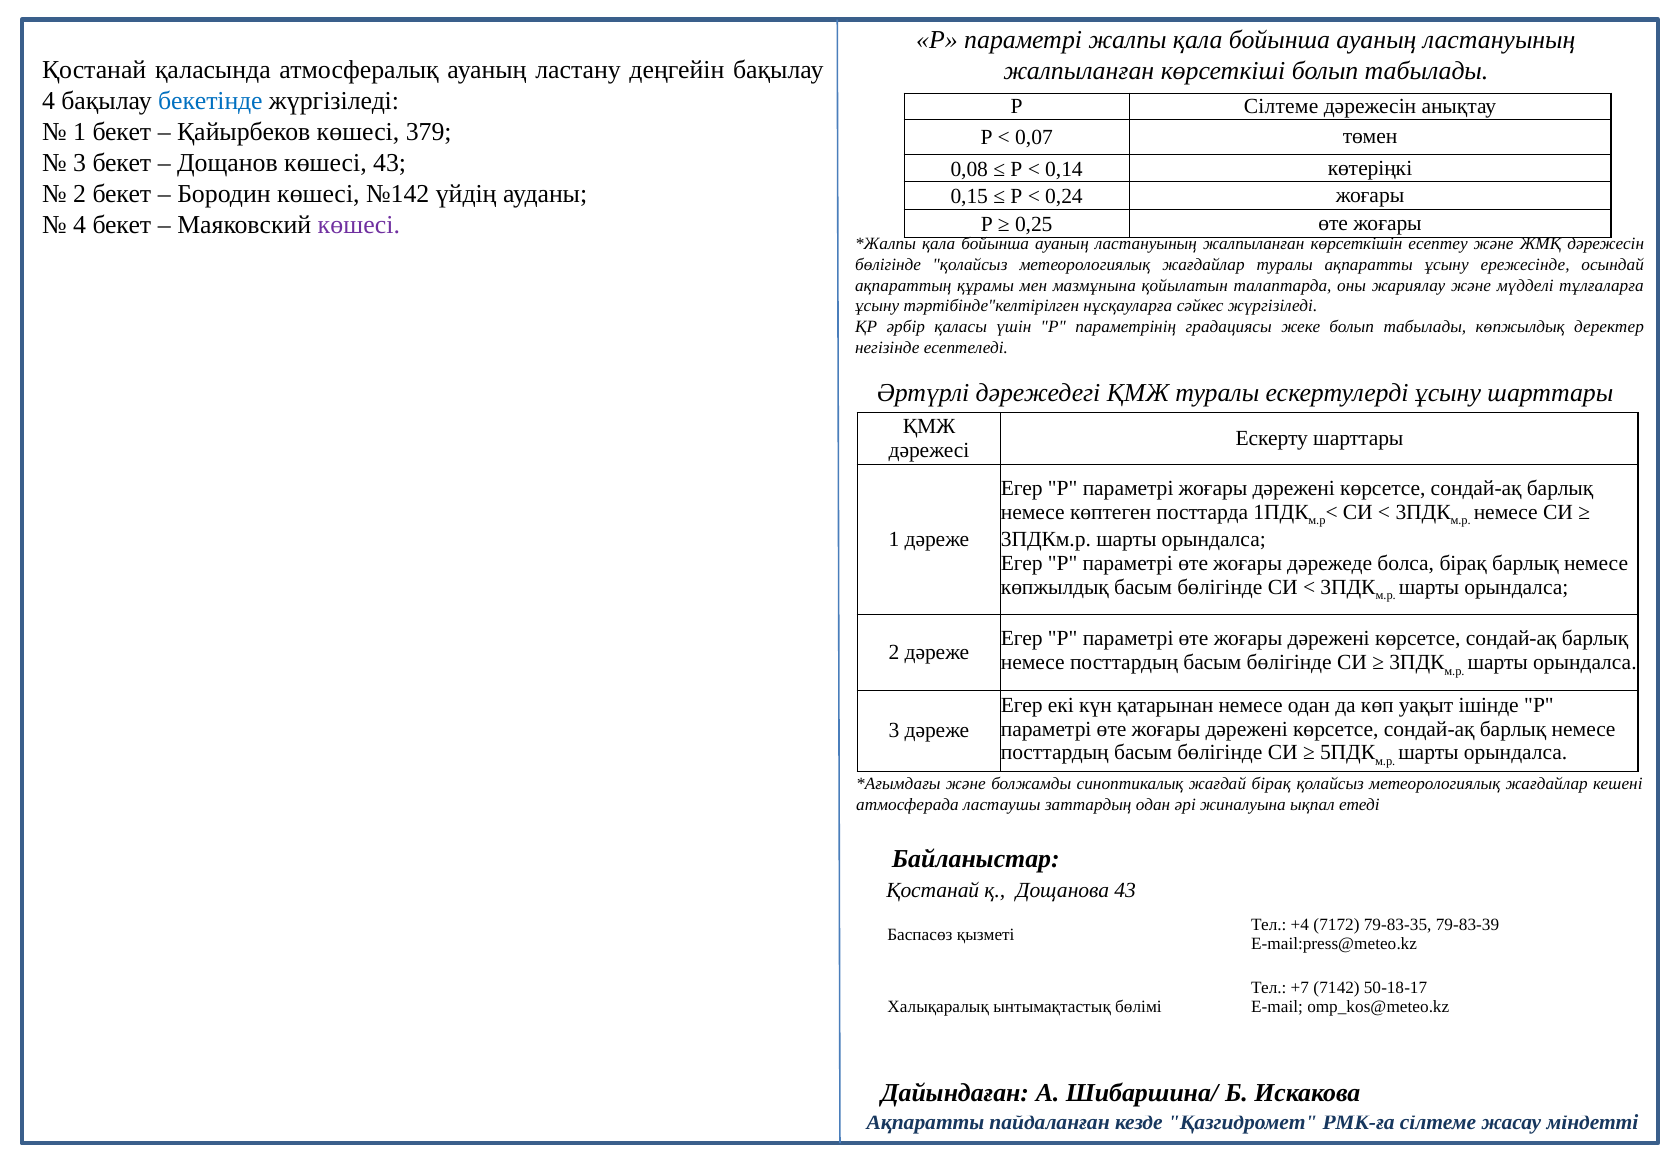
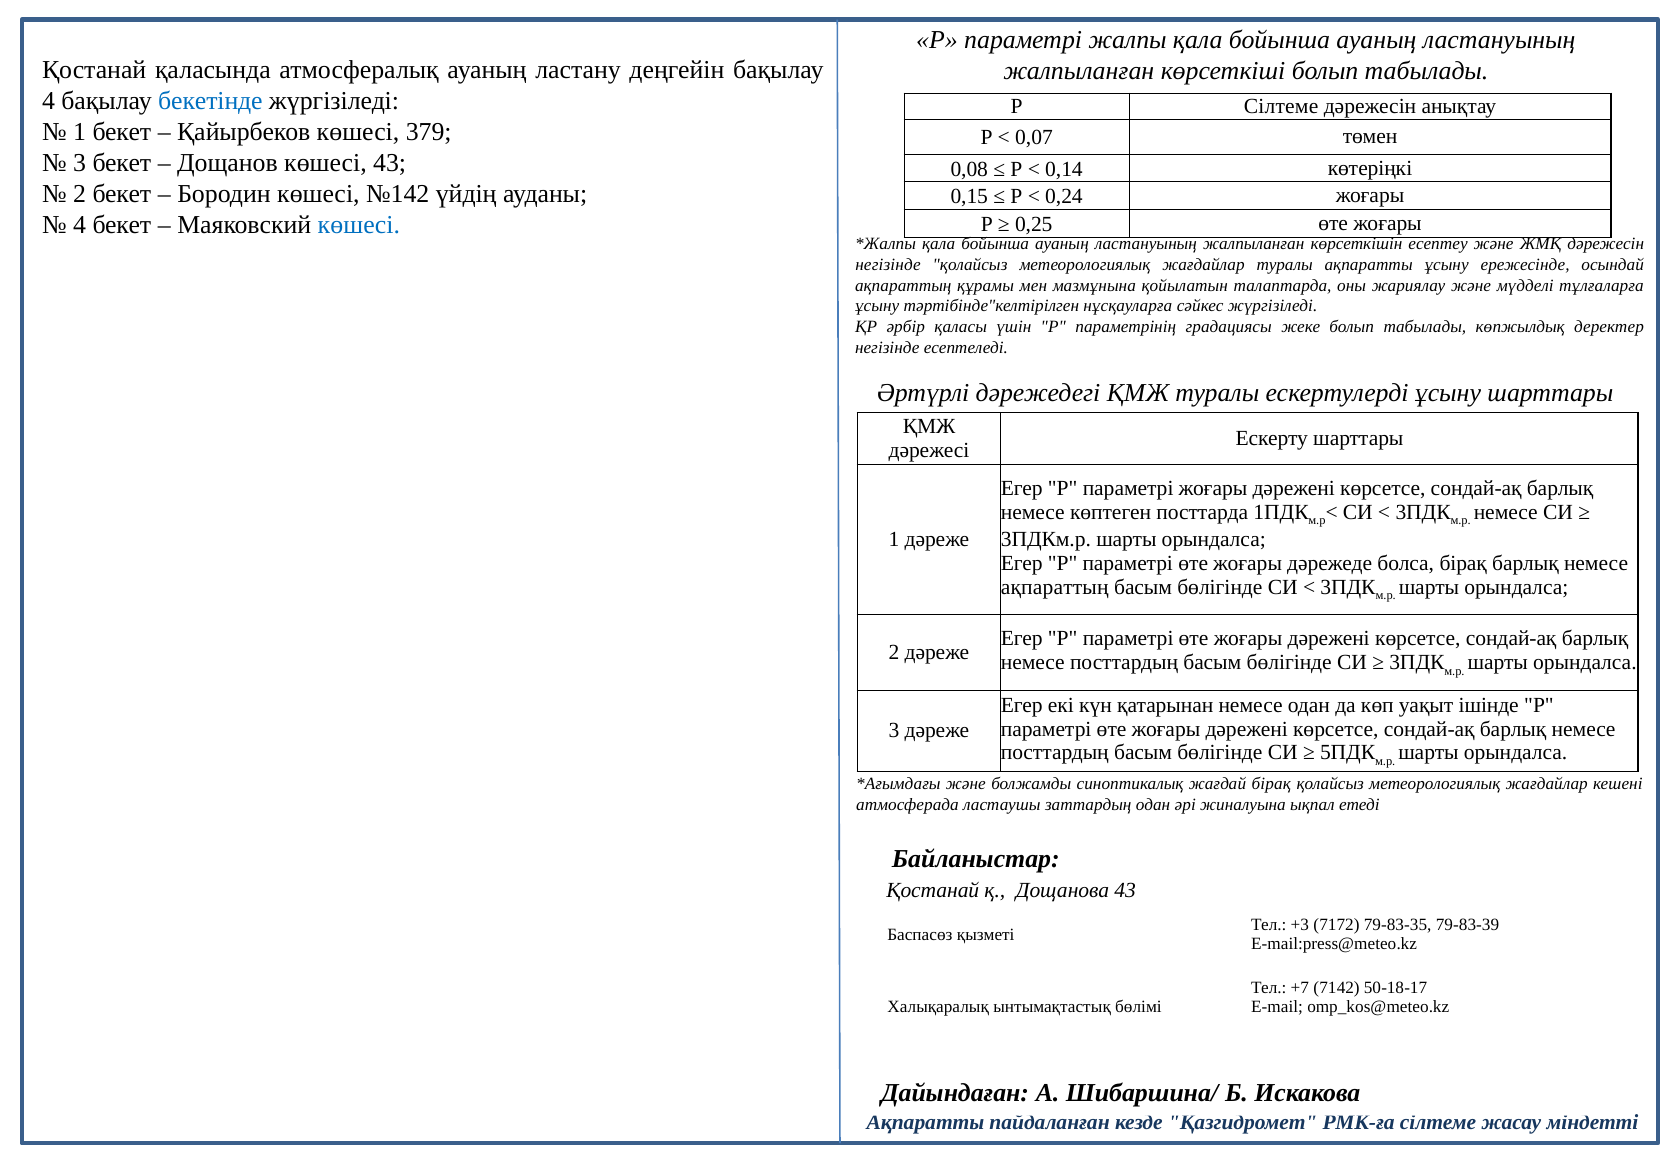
көшесі colour: purple -> blue (359, 225)
бөлігінде: бөлігінде -> негізінде (888, 265)
көпжылдық: көпжылдық -> ақпараттың (1055, 587)
+4: +4 -> +3 (1300, 925)
